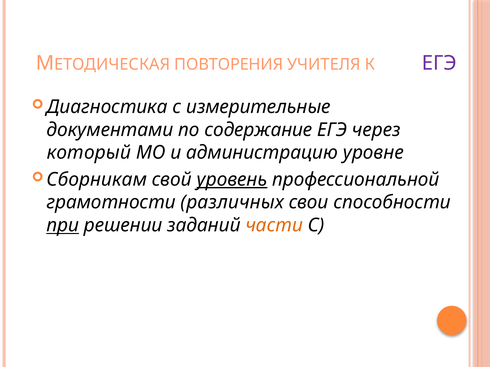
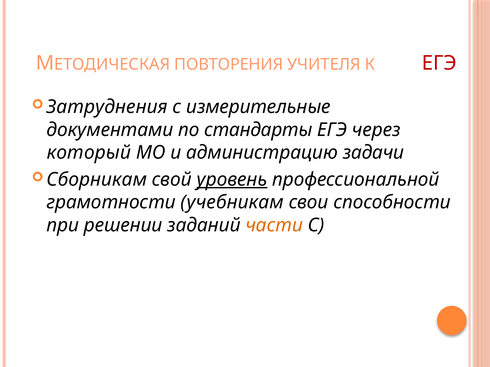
ЕГЭ colour: purple -> red (439, 63)
Диагностика: Диагностика -> Затруднения (107, 107)
содержание: содержание -> стандарты (258, 130)
уровне: уровне -> задачи (373, 153)
различных: различных -> учебникам (232, 203)
при underline: present -> none (63, 226)
